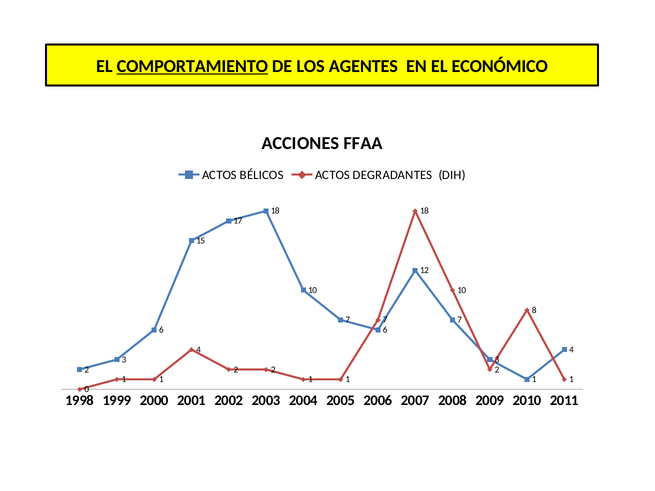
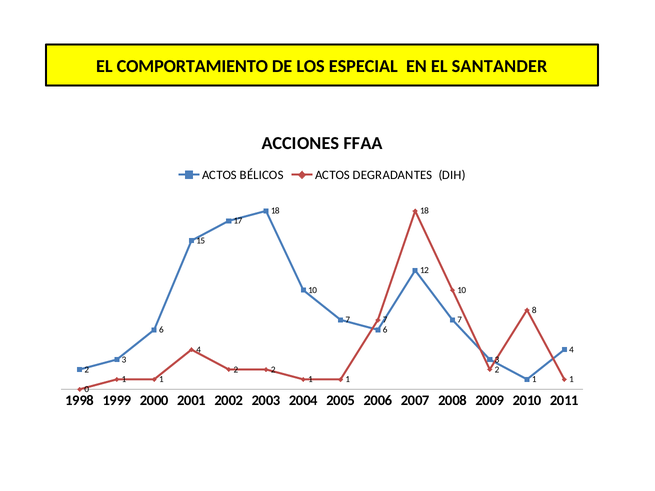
COMPORTAMIENTO underline: present -> none (192, 66)
AGENTES: AGENTES -> ESPECIAL (363, 66)
ECONÓMICO: ECONÓMICO -> SANTANDER (500, 66)
